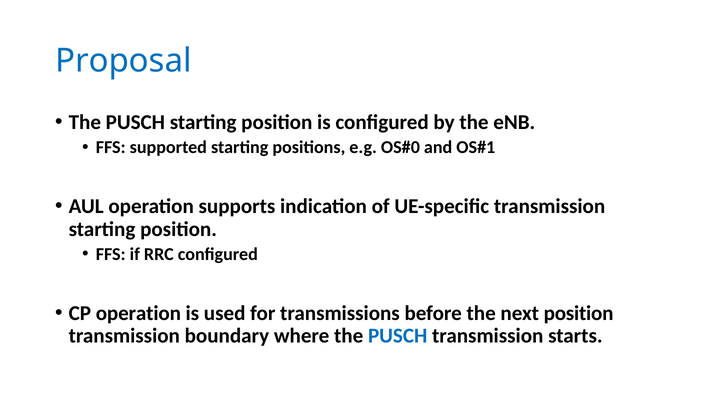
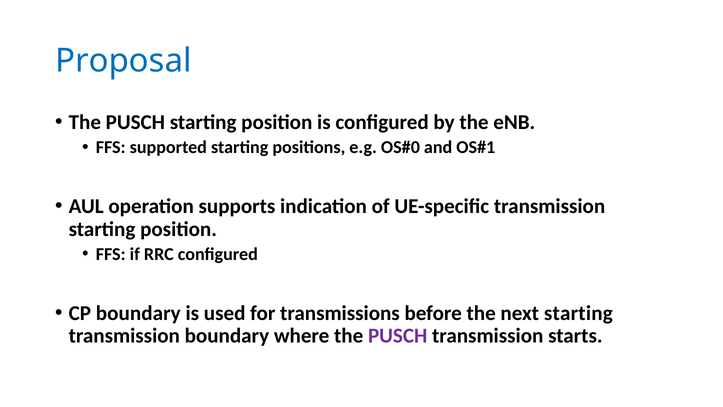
CP operation: operation -> boundary (138, 313)
next position: position -> starting (578, 313)
PUSCH colour: blue -> purple (398, 336)
